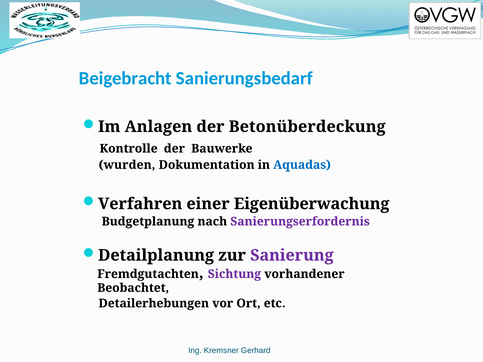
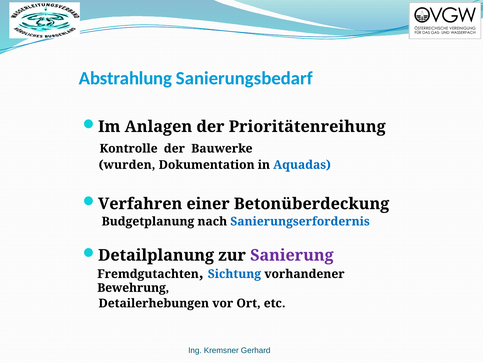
Beigebracht: Beigebracht -> Abstrahlung (125, 78)
Betonüberdeckung: Betonüberdeckung -> Prioritätenreihung (307, 127)
Eigenüberwachung: Eigenüberwachung -> Betonüberdeckung (312, 204)
Sanierungserfordernis colour: purple -> blue (300, 222)
Sichtung colour: purple -> blue (234, 274)
Beobachtet: Beobachtet -> Bewehrung (133, 288)
